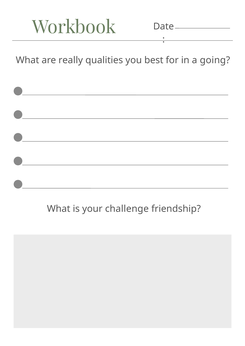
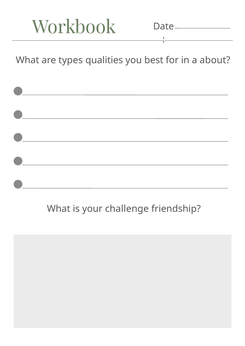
really: really -> types (71, 60)
going: going -> about (215, 60)
